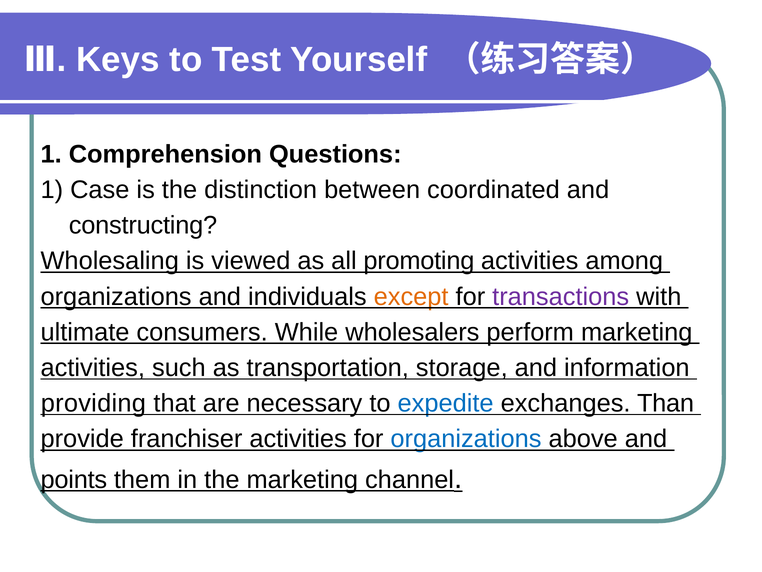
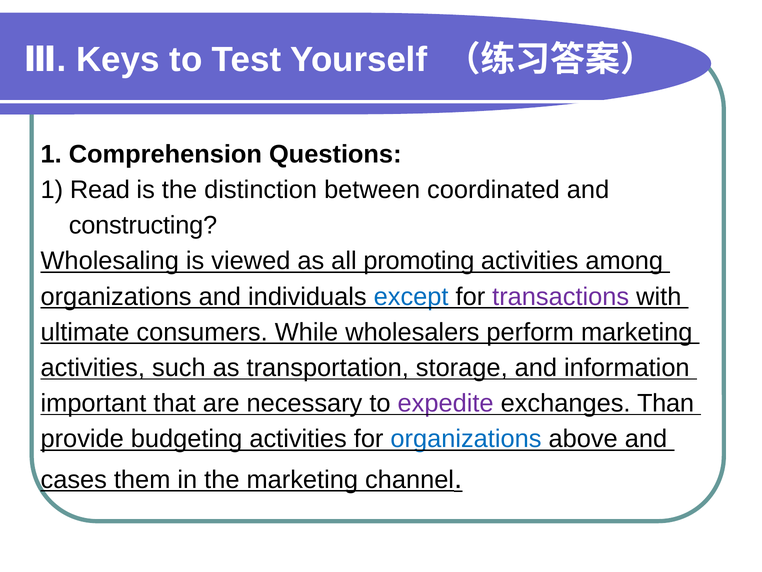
Case: Case -> Read (100, 190)
except colour: orange -> blue (411, 296)
providing: providing -> important (93, 403)
expedite colour: blue -> purple (446, 403)
franchiser: franchiser -> budgeting (187, 439)
points: points -> cases (74, 479)
